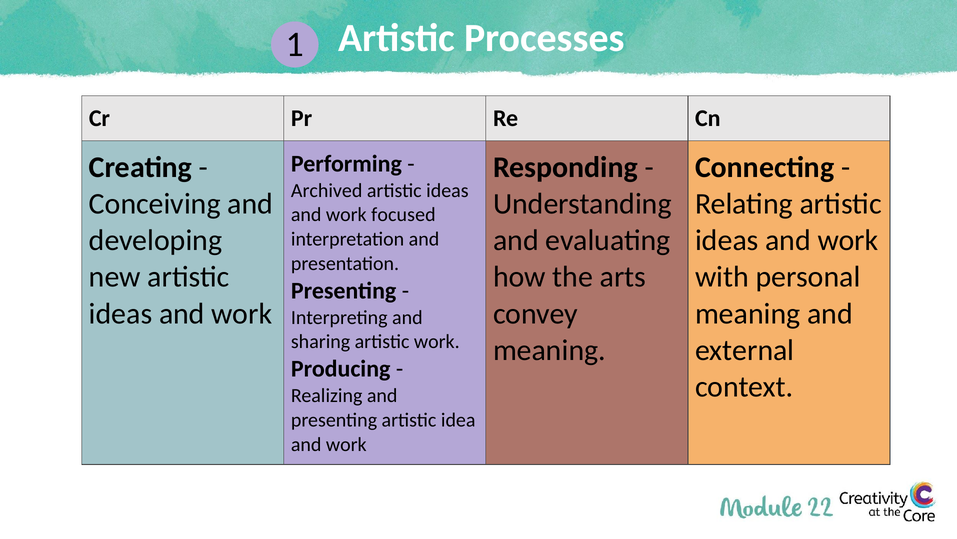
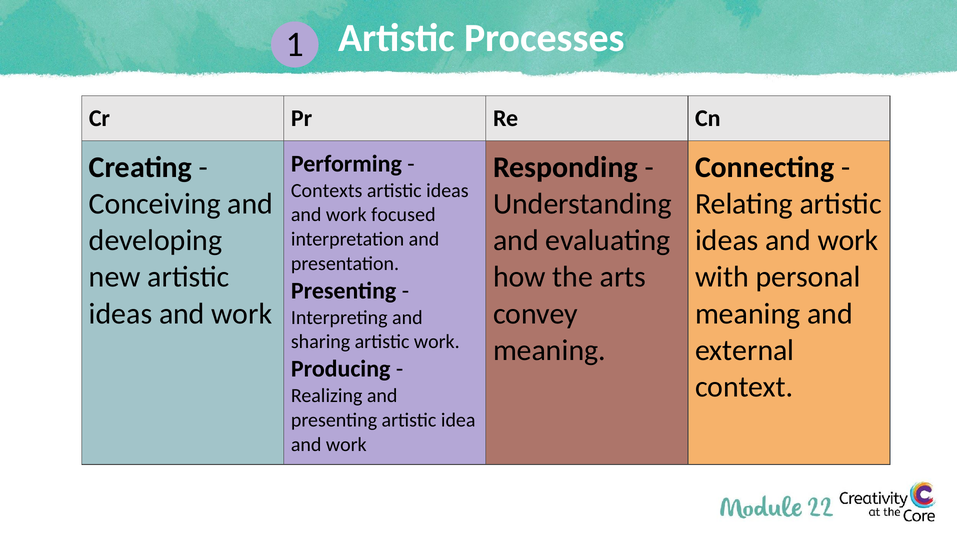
Archived: Archived -> Contexts (327, 190)
